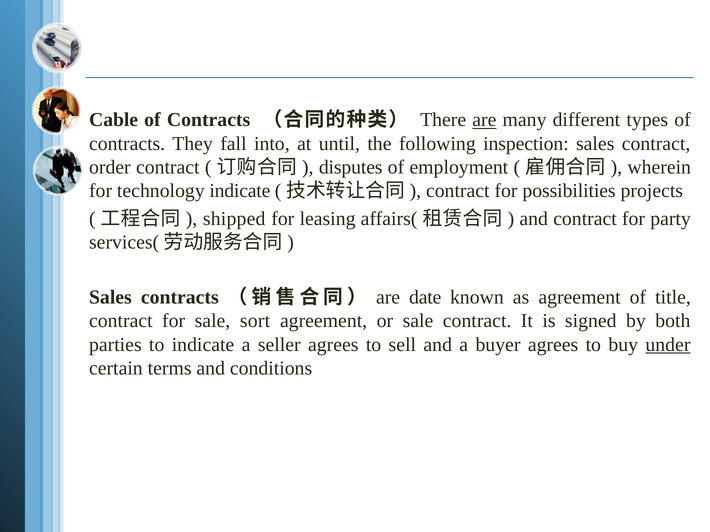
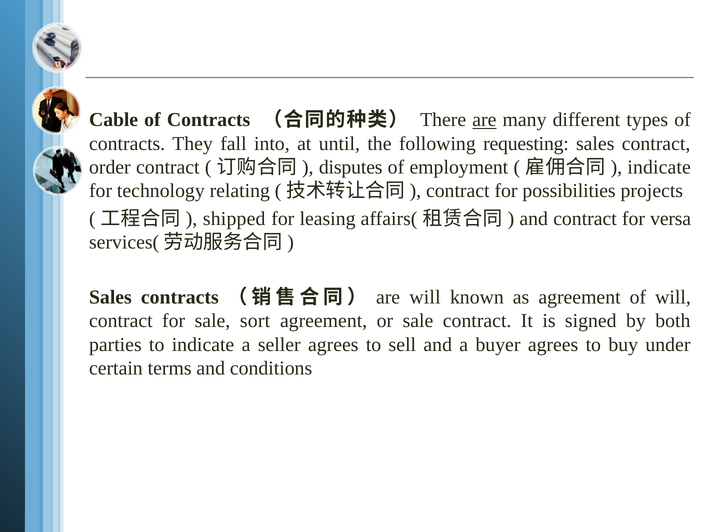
inspection: inspection -> requesting (526, 144)
wherein: wherein -> indicate (659, 167)
technology indicate: indicate -> relating (240, 191)
party: party -> versa (671, 219)
are date: date -> will (425, 298)
of title: title -> will (673, 298)
under underline: present -> none (668, 345)
